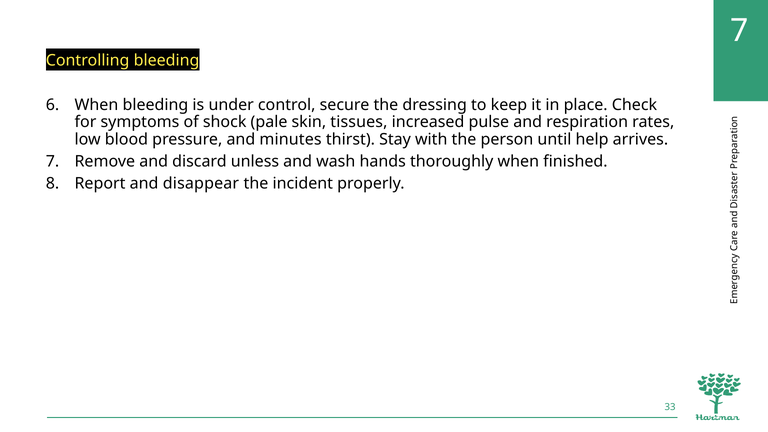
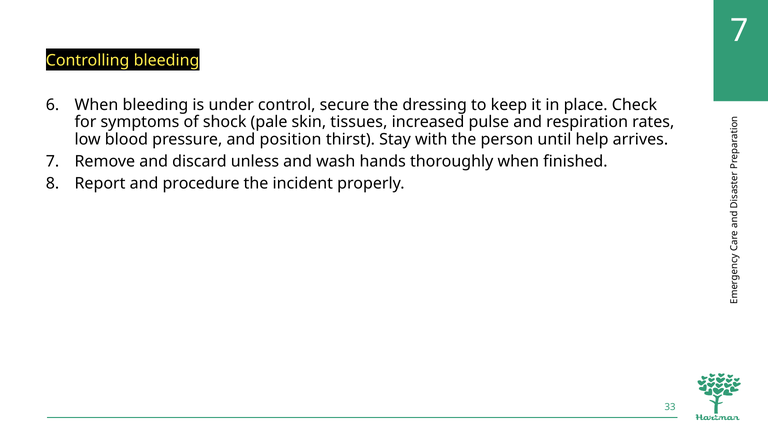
minutes: minutes -> position (291, 139)
disappear: disappear -> procedure (201, 183)
